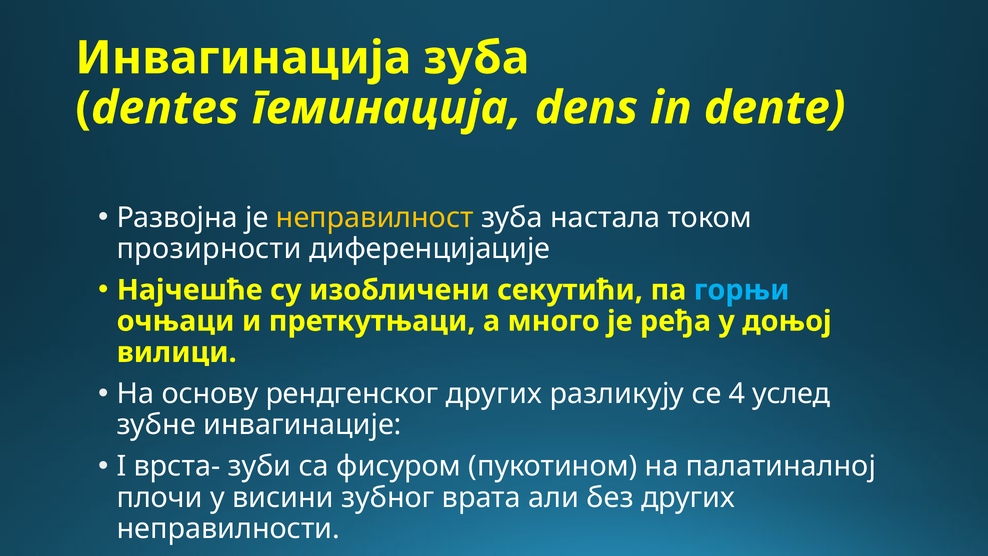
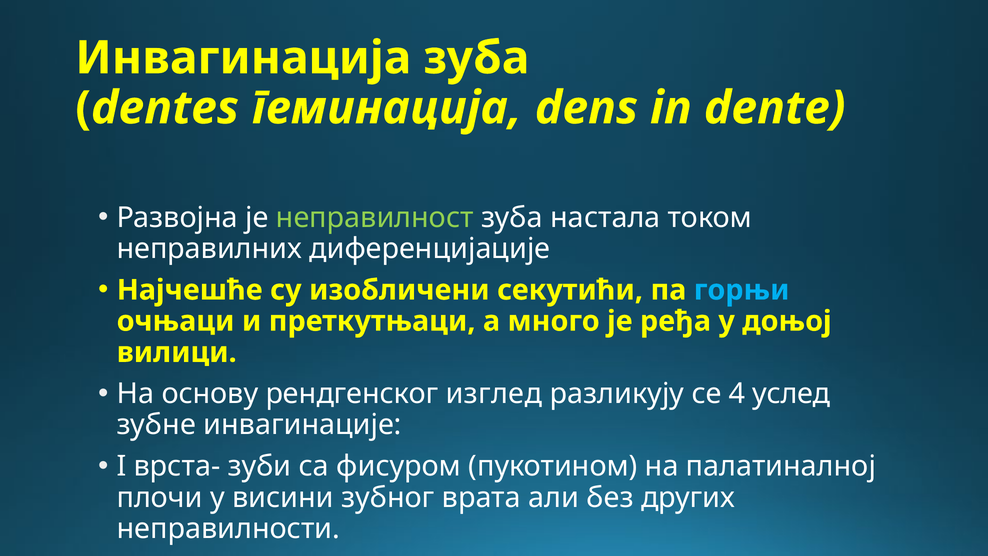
неправилност colour: yellow -> light green (375, 217)
прозирности: прозирности -> неправилних (209, 249)
рендгенског других: других -> изглед (494, 394)
